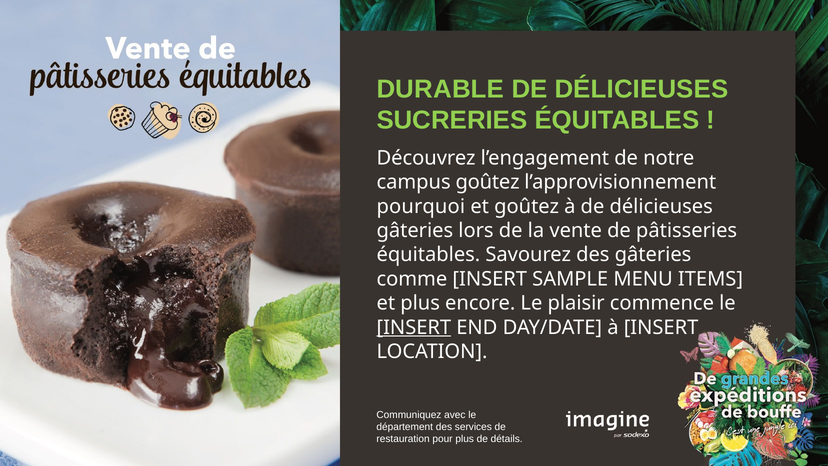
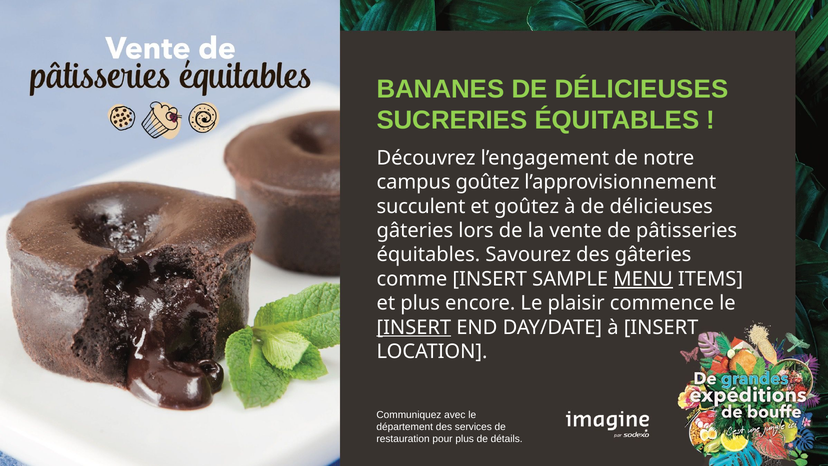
DURABLE: DURABLE -> BANANES (440, 89)
pourquoi: pourquoi -> succulent (421, 206)
MENU underline: none -> present (643, 279)
